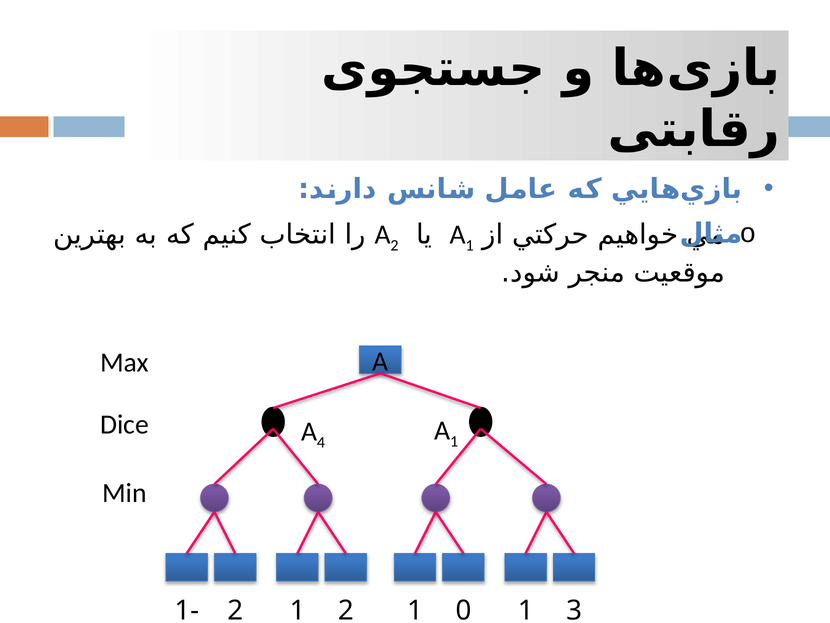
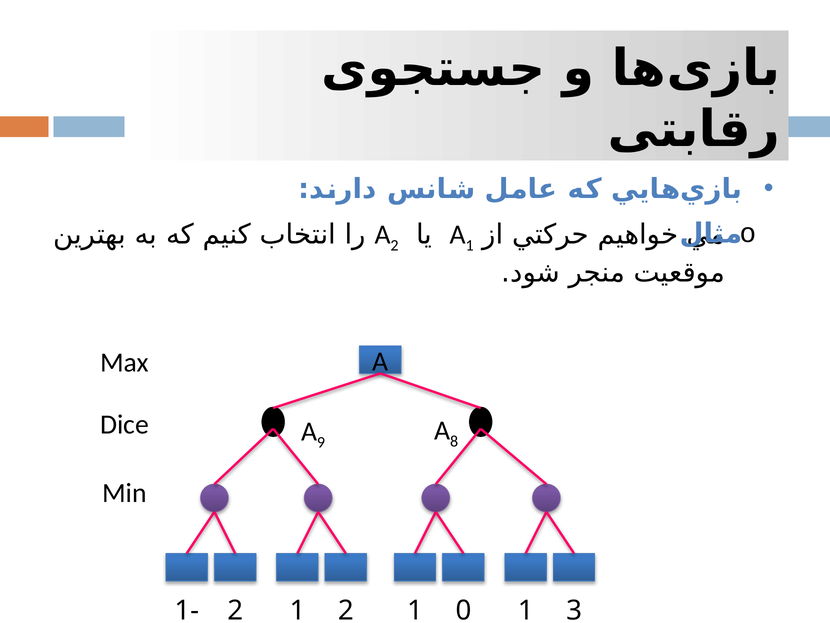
4: 4 -> 9 (321, 442)
1: 1 -> 8 (454, 441)
